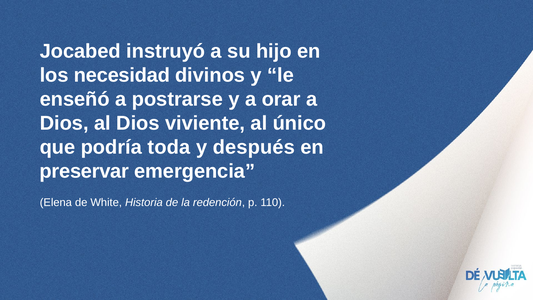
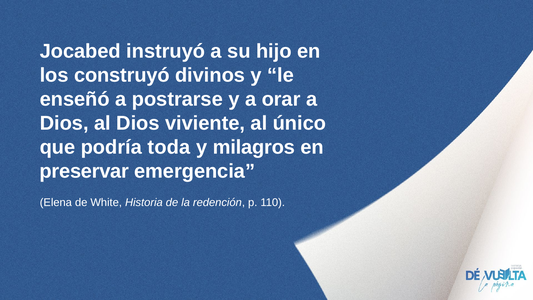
necesidad: necesidad -> construyó (122, 75)
después: después -> milagros (254, 147)
